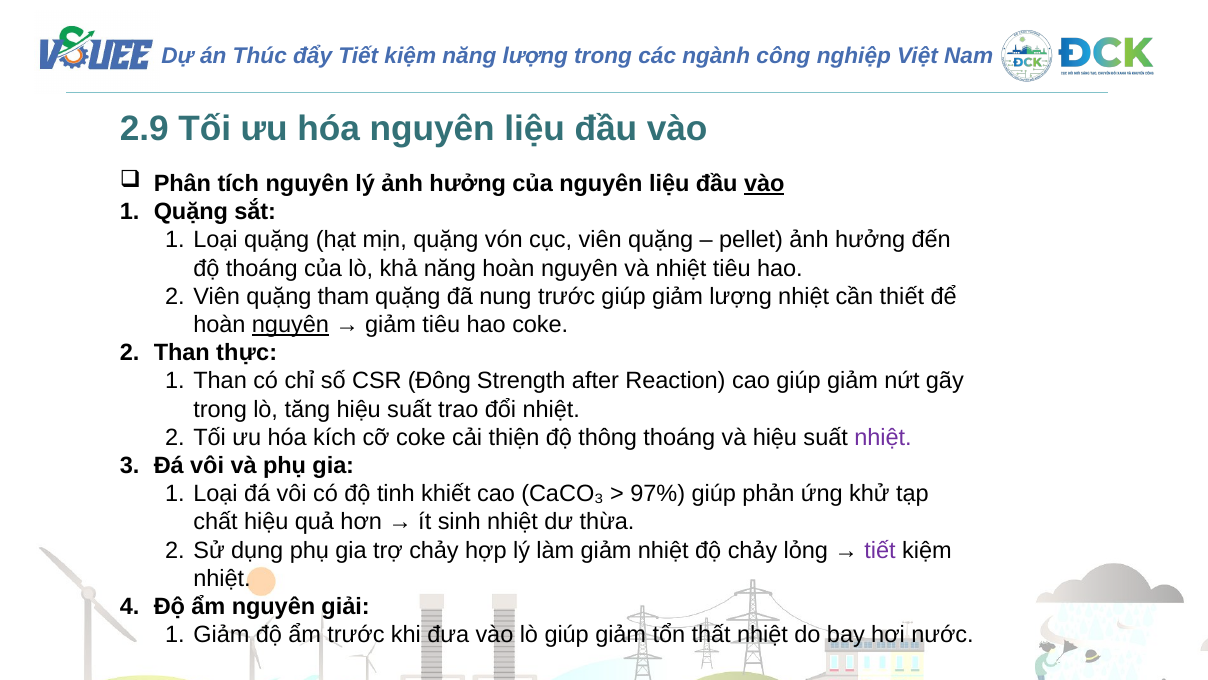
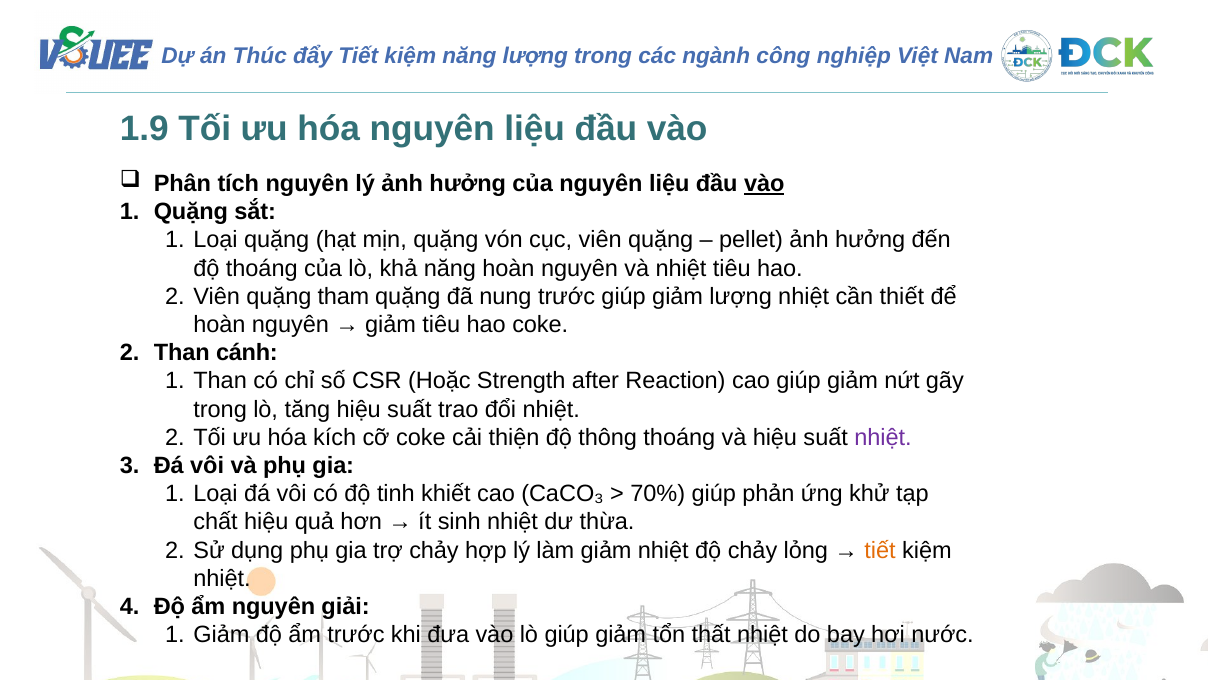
2.9: 2.9 -> 1.9 (144, 129)
nguyên underline: present -> none (290, 324)
thực: thực -> cánh (247, 353)
Đông: Đông -> Hoặc (439, 381)
97%: 97% -> 70% (658, 494)
tiết colour: purple -> orange (880, 550)
